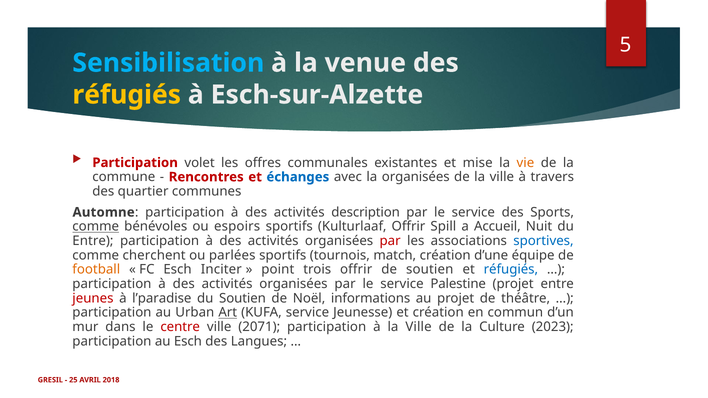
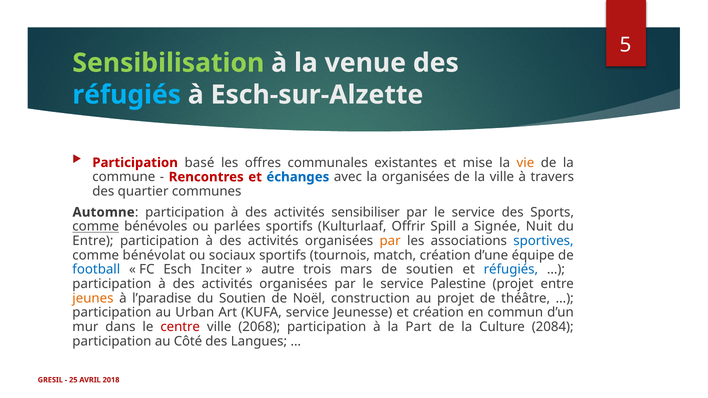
Sensibilisation colour: light blue -> light green (168, 63)
réfugiés colour: yellow -> light blue (127, 95)
volet: volet -> basé (199, 163)
description: description -> sensibiliser (366, 212)
espoirs: espoirs -> parlées (237, 227)
Accueil: Accueil -> Signée (497, 227)
par colour: red -> orange (390, 241)
cherchent: cherchent -> bénévolat (154, 255)
parlées: parlées -> sociaux (232, 255)
football colour: orange -> blue (96, 270)
point: point -> autre (278, 270)
trois offrir: offrir -> mars (356, 270)
jeunes colour: red -> orange (93, 298)
informations: informations -> construction (371, 298)
Art underline: present -> none (228, 313)
2071: 2071 -> 2068 (259, 327)
à la Ville: Ville -> Part (419, 327)
2023: 2023 -> 2084 (553, 327)
au Esch: Esch -> Côté (188, 341)
